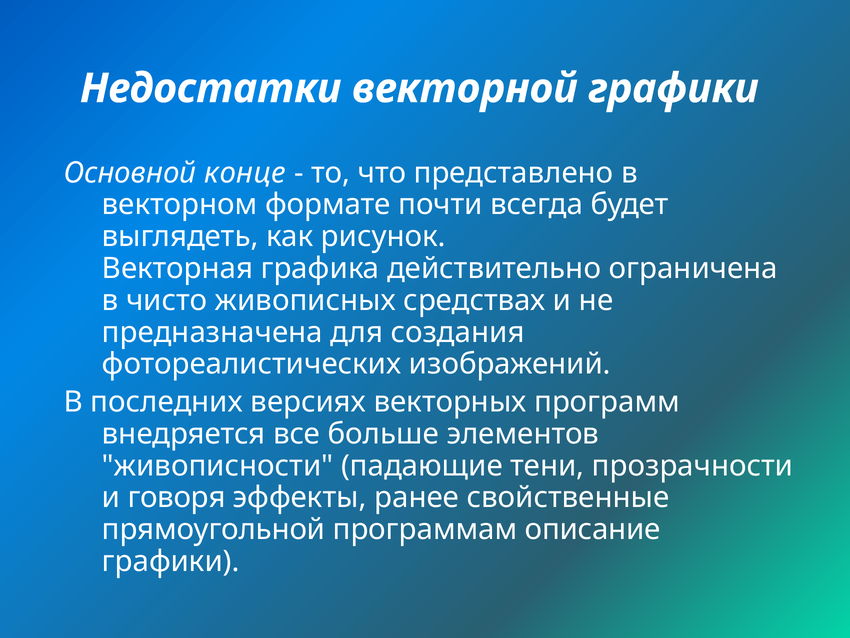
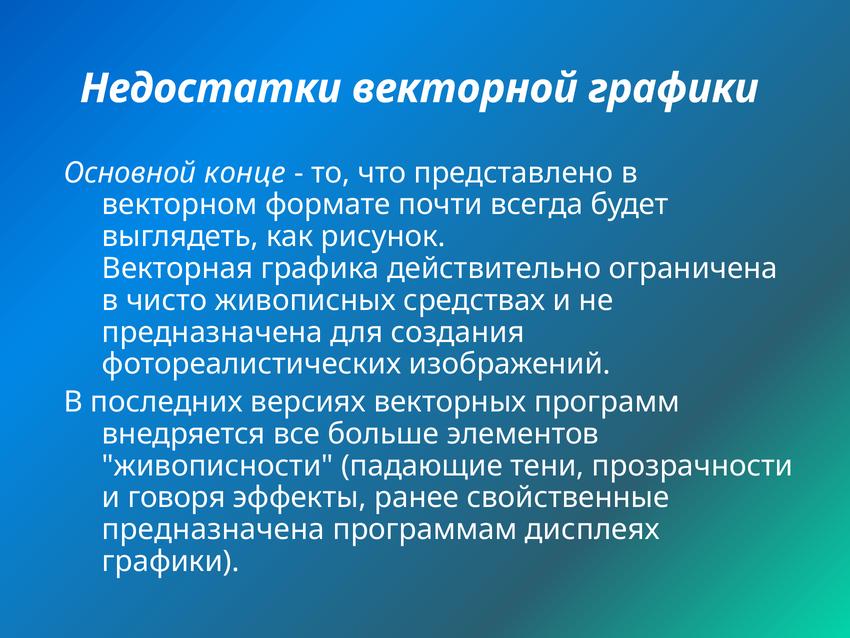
прямоугольной: прямоугольной -> предназначена (213, 529)
описание: описание -> дисплеях (592, 529)
